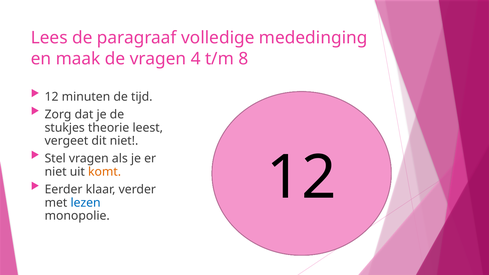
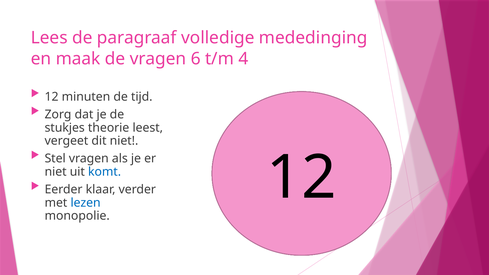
4: 4 -> 6 (196, 59)
8: 8 -> 4 (243, 59)
komt colour: orange -> blue (105, 172)
